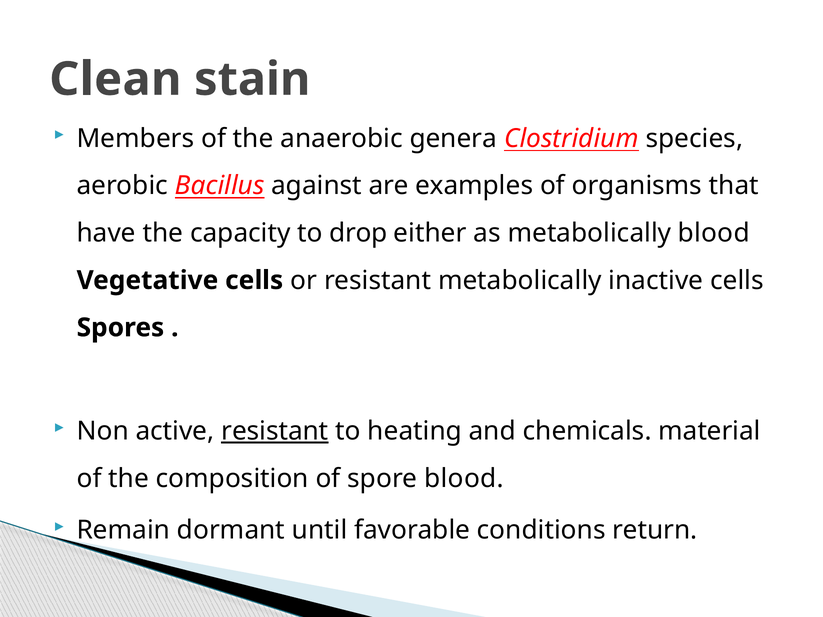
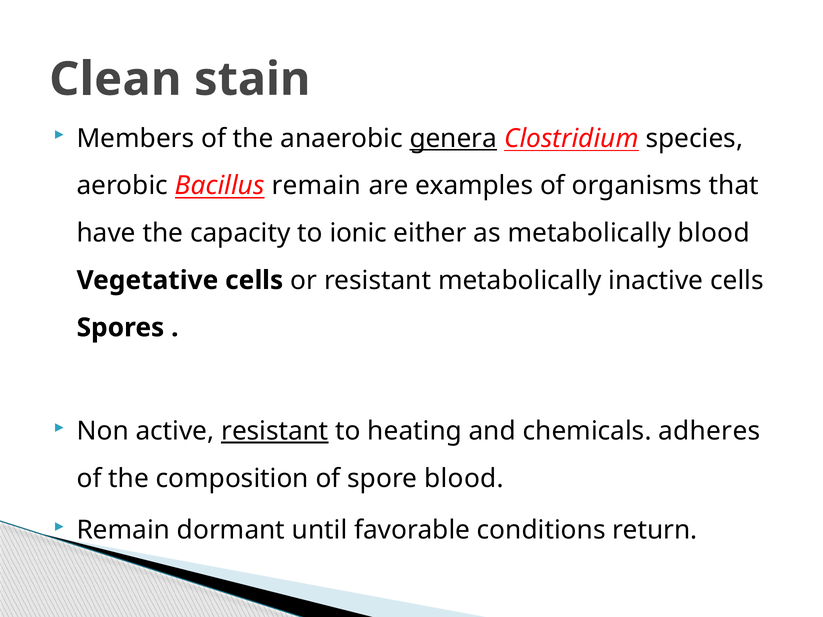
genera underline: none -> present (453, 139)
Bacillus against: against -> remain (316, 186)
drop: drop -> ionic (358, 233)
material: material -> adheres (709, 431)
